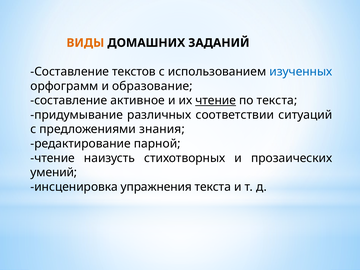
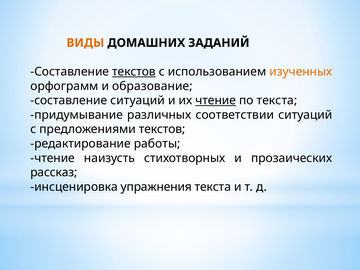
текстов underline: none -> present (134, 72)
изученных colour: blue -> orange (301, 72)
составление активное: активное -> ситуаций (138, 100)
предложениями знания: знания -> текстов (162, 129)
парной: парной -> работы (157, 144)
умений: умений -> рассказ (54, 172)
